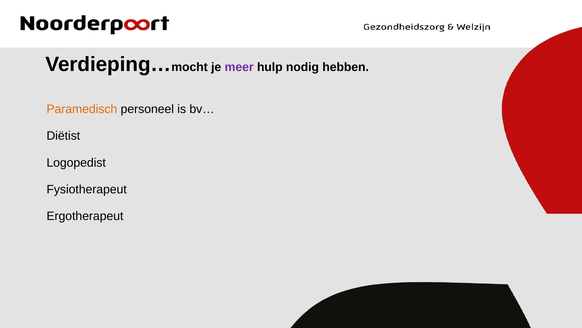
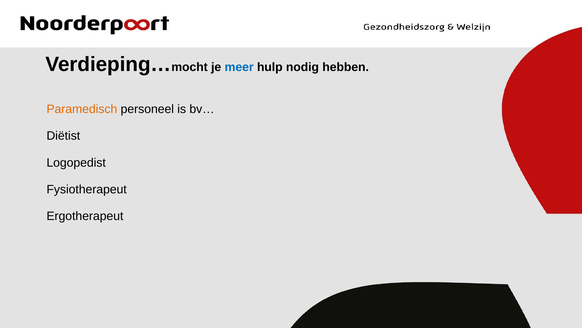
meer colour: purple -> blue (239, 67)
